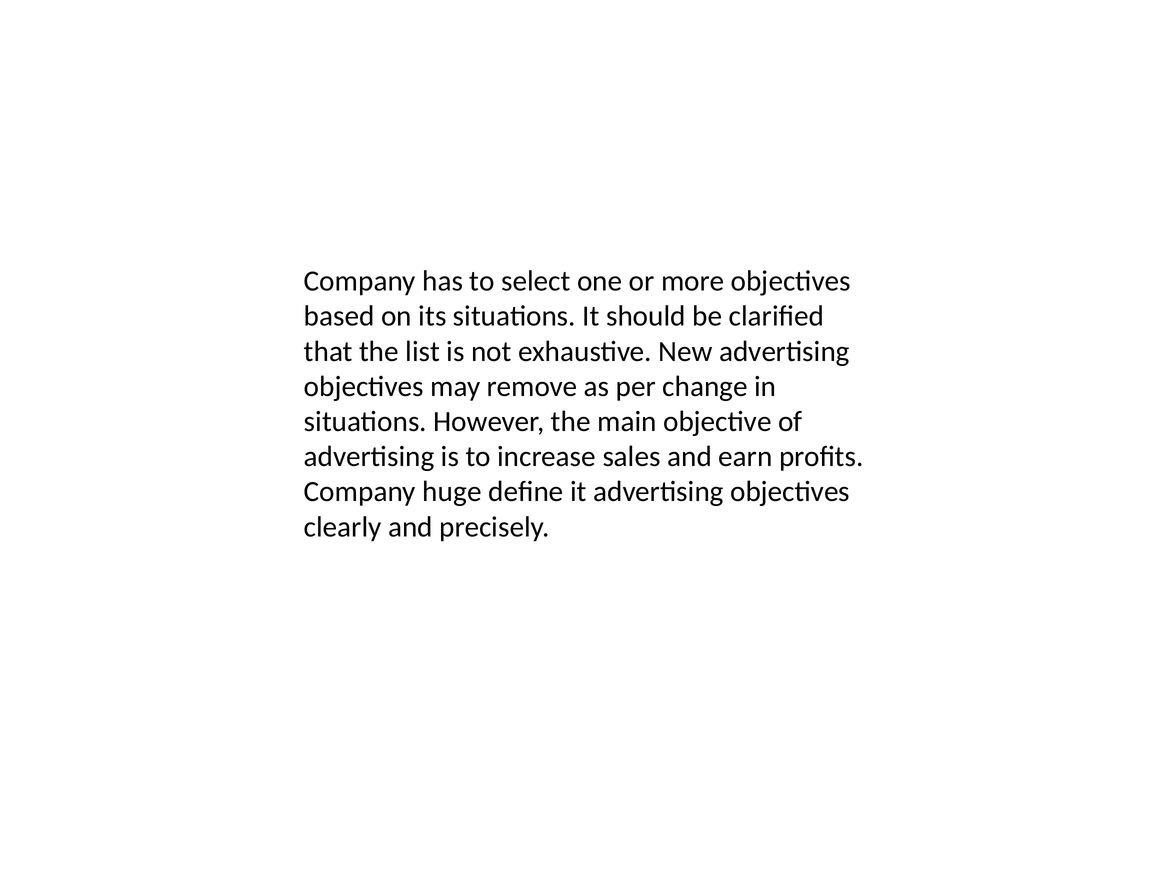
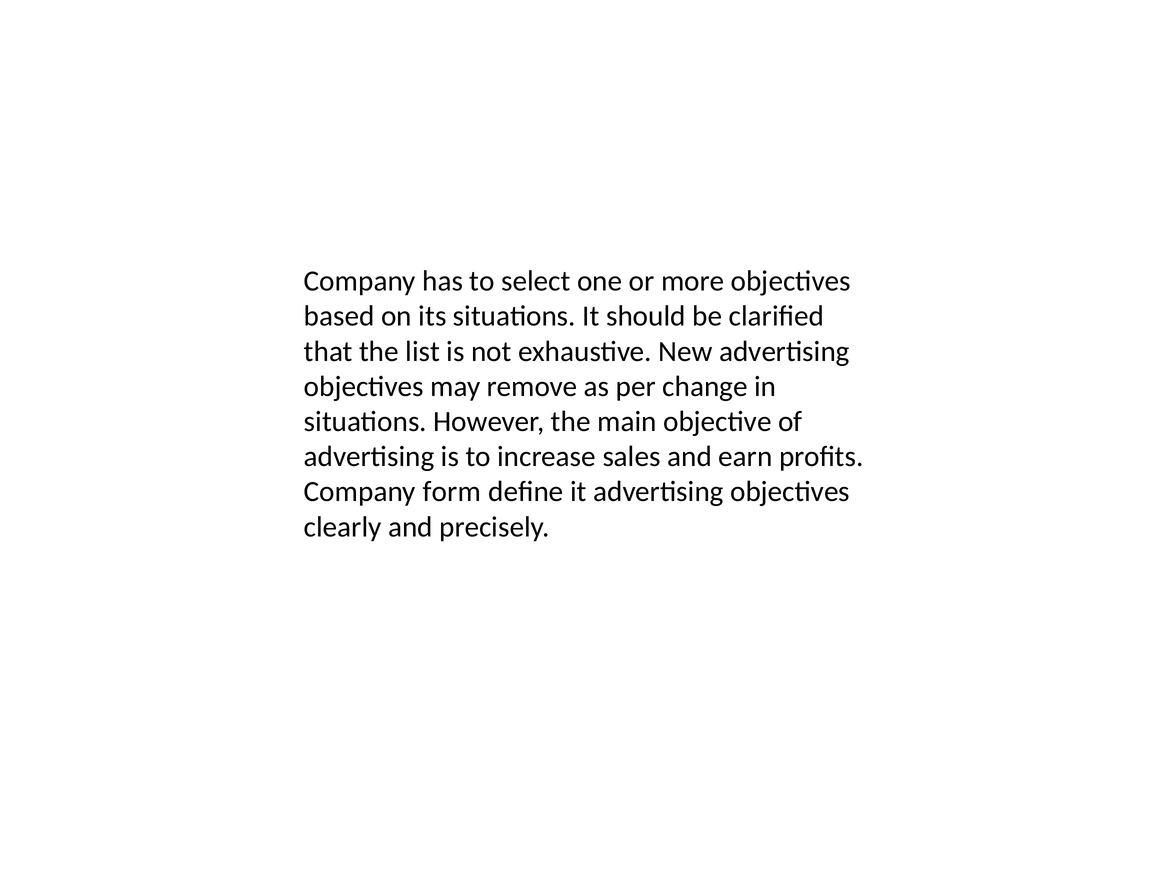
huge: huge -> form (452, 492)
